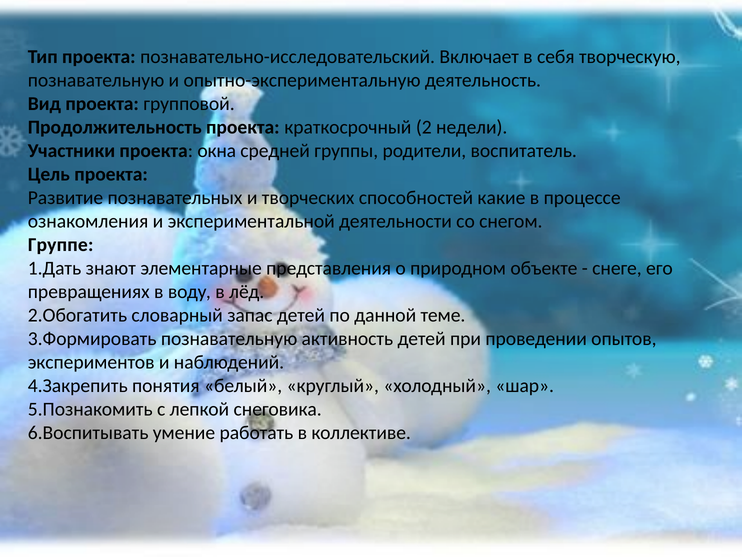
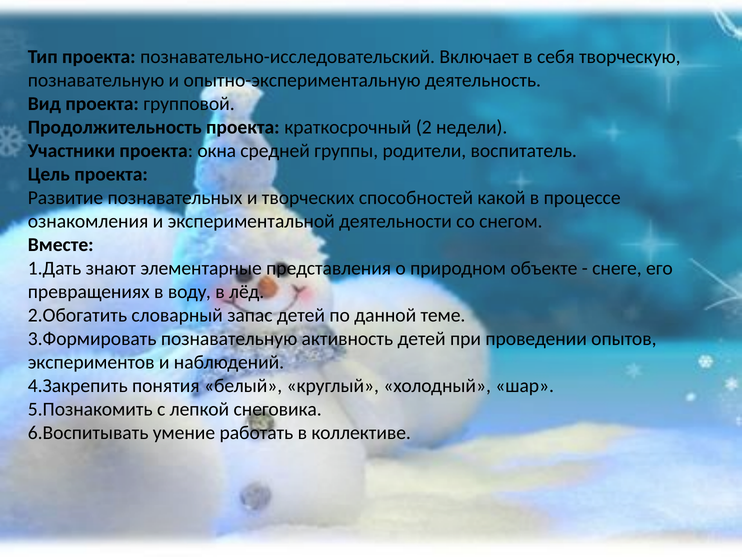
какие: какие -> какой (502, 198)
Группе: Группе -> Вместе (61, 244)
